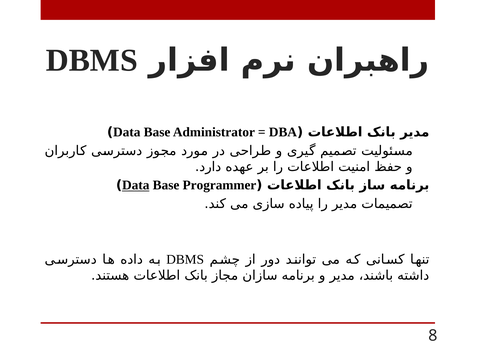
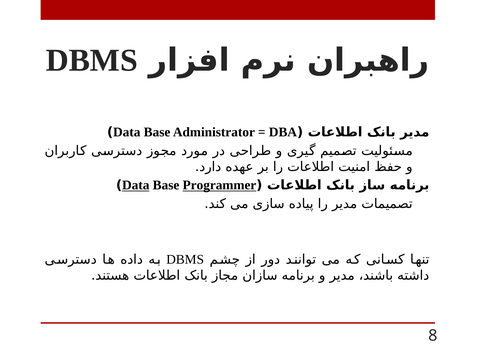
Programmer underline: none -> present (219, 185)
